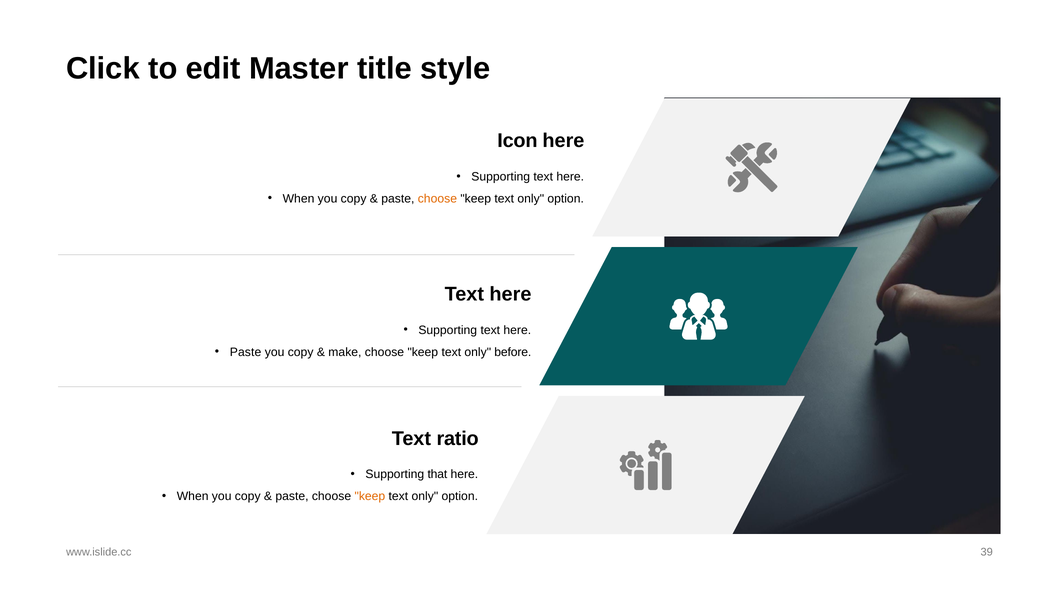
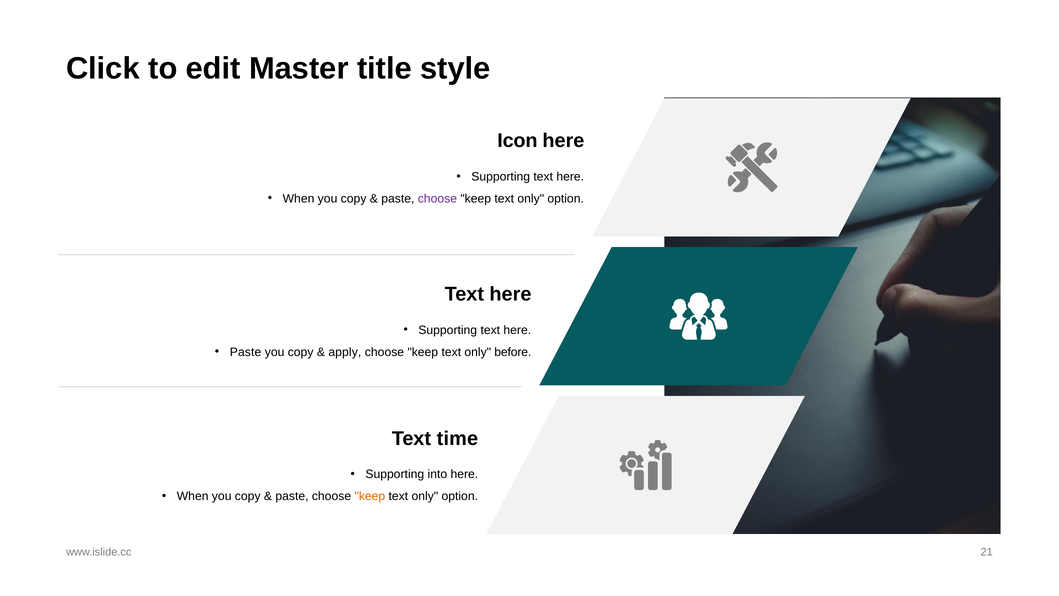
choose colour: orange -> purple (437, 199)
make: make -> apply (345, 352)
ratio: ratio -> time (457, 438)
that: that -> into (437, 474)
39: 39 -> 21 (987, 552)
